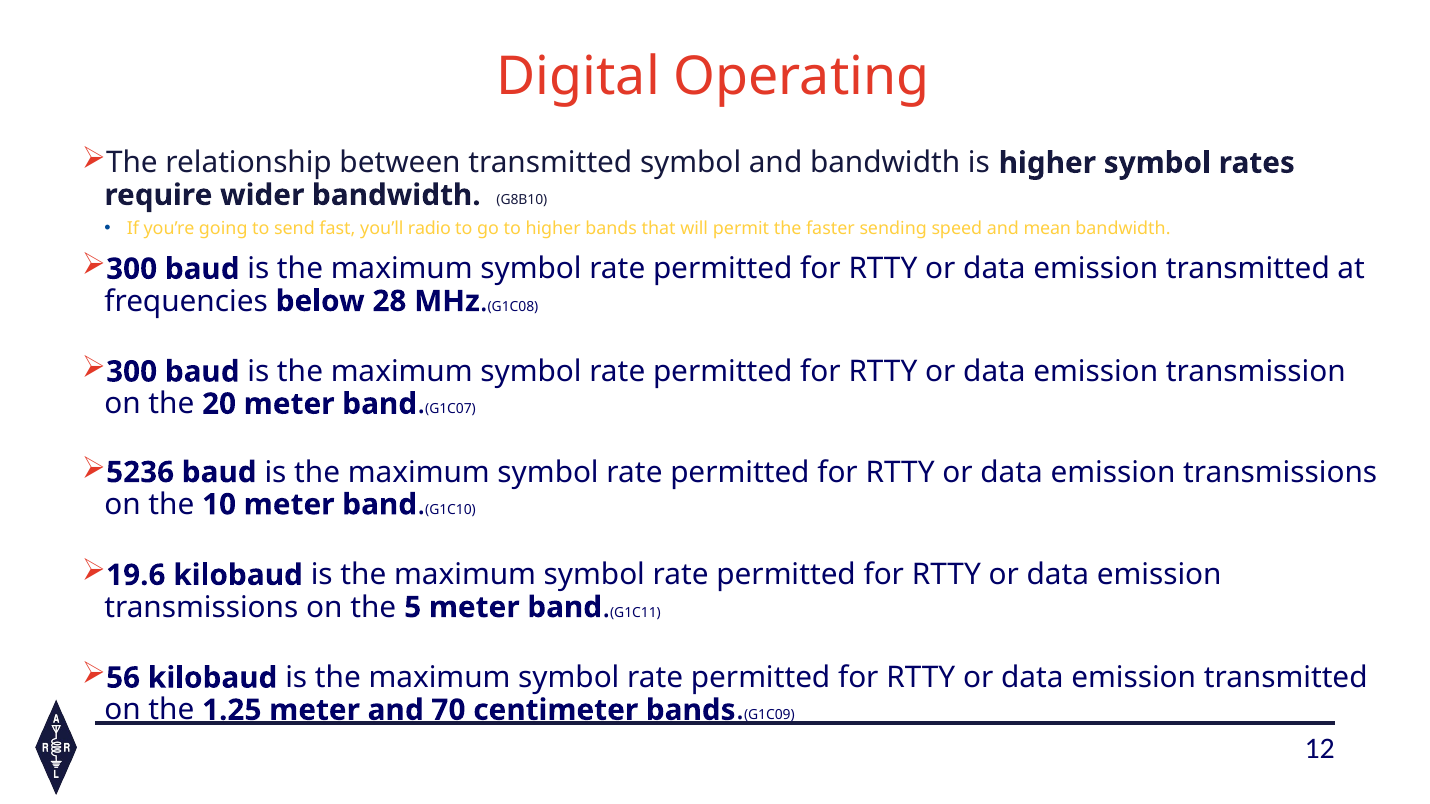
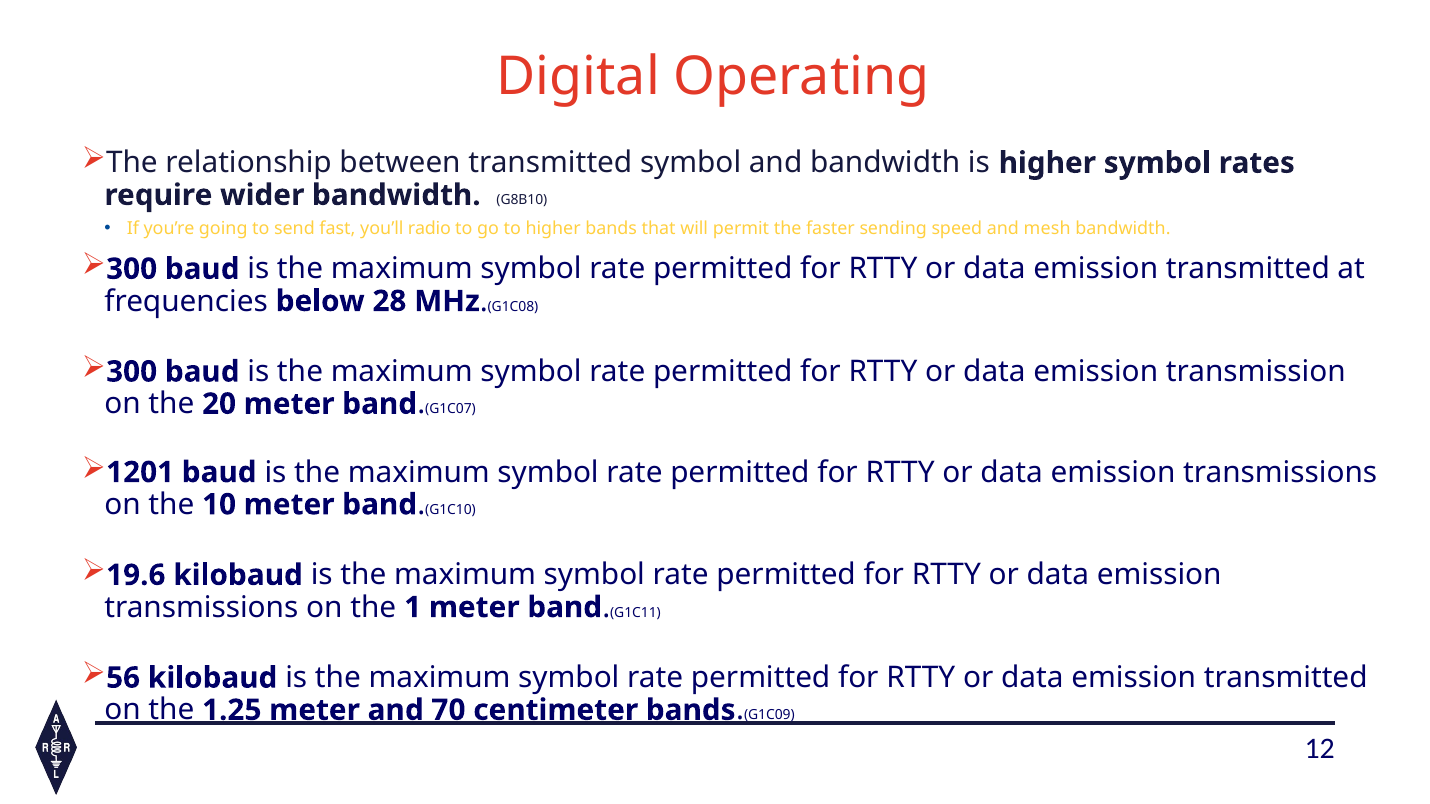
mean: mean -> mesh (1047, 229)
5236: 5236 -> 1201 (140, 473)
5: 5 -> 1 (413, 608)
